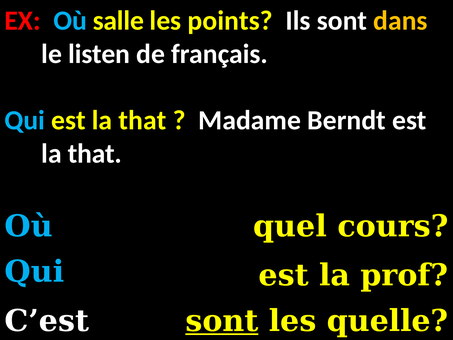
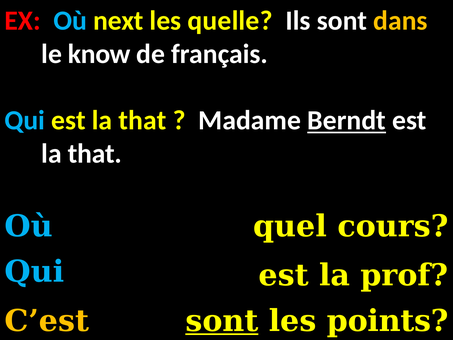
salle: salle -> next (118, 21)
points: points -> quelle (230, 21)
listen: listen -> know (99, 54)
Berndt underline: none -> present (347, 120)
C’est colour: white -> yellow (47, 321)
quelle: quelle -> points (388, 321)
